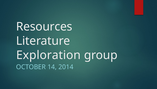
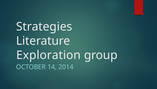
Resources: Resources -> Strategies (44, 26)
